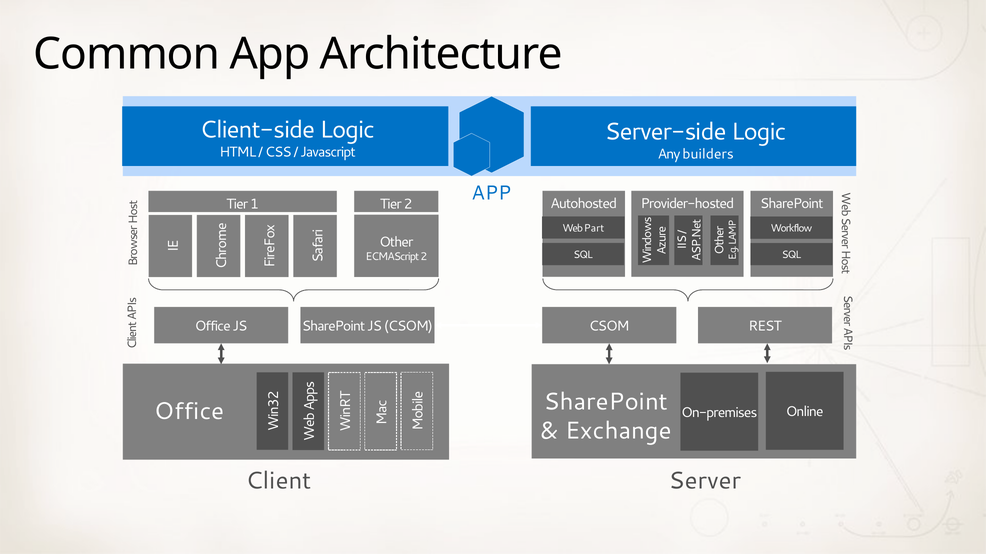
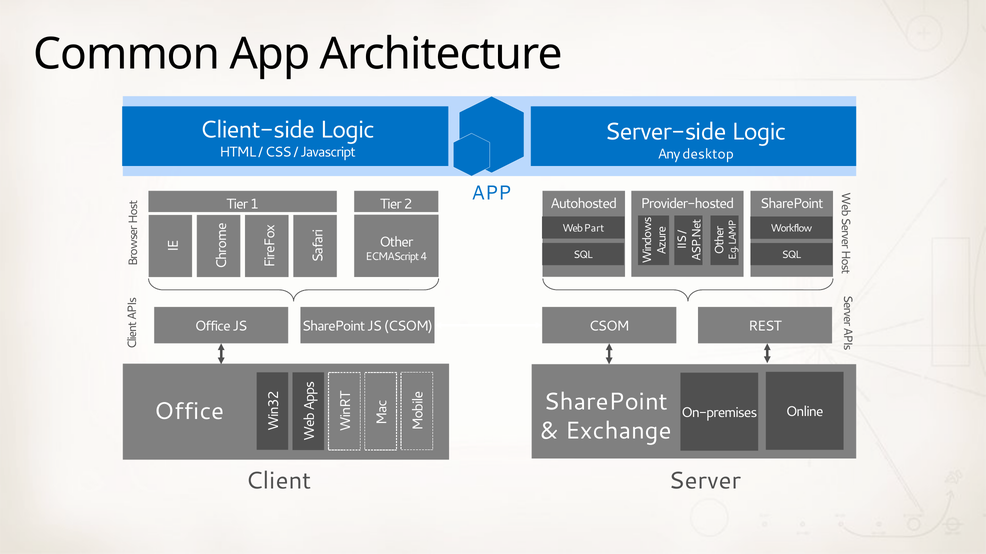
builders: builders -> desktop (708, 154)
ECMAScript 2: 2 -> 4 (424, 257)
